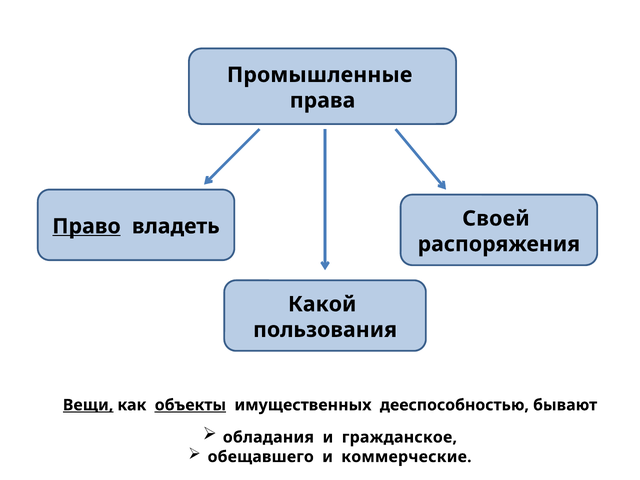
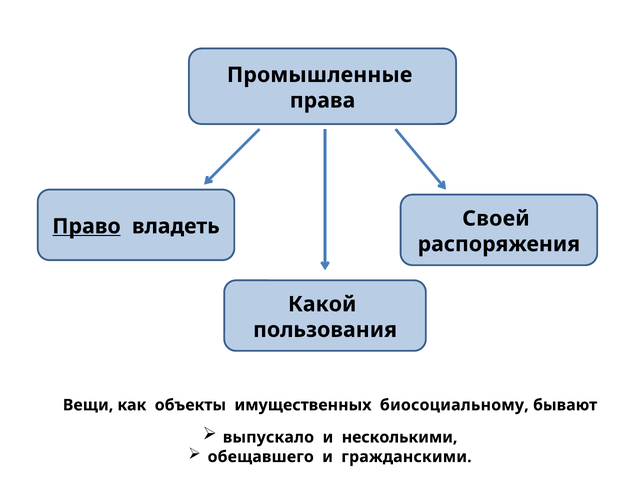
Вещи underline: present -> none (88, 405)
объекты underline: present -> none (190, 405)
дееспособностью: дееспособностью -> биосоциальному (454, 405)
обладания: обладания -> выпускало (268, 437)
гражданское: гражданское -> несколькими (400, 437)
коммерческие: коммерческие -> гражданскими (406, 457)
